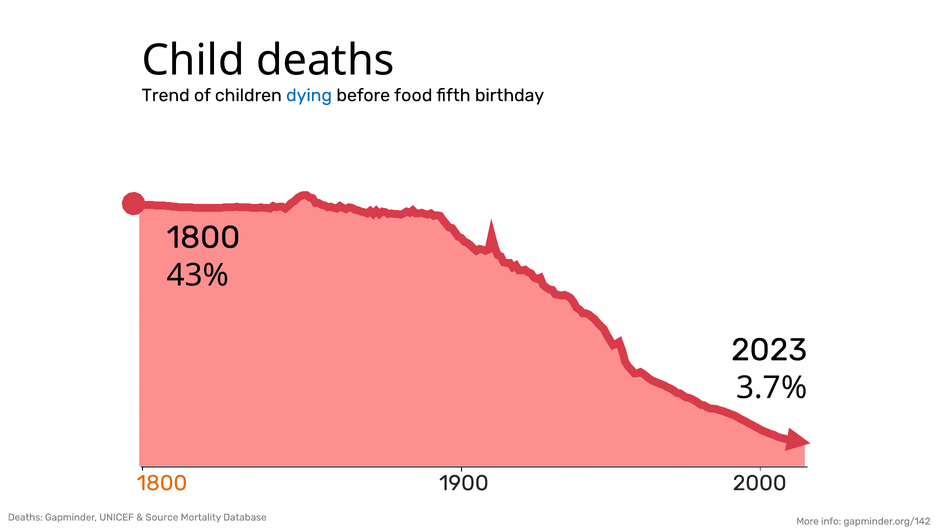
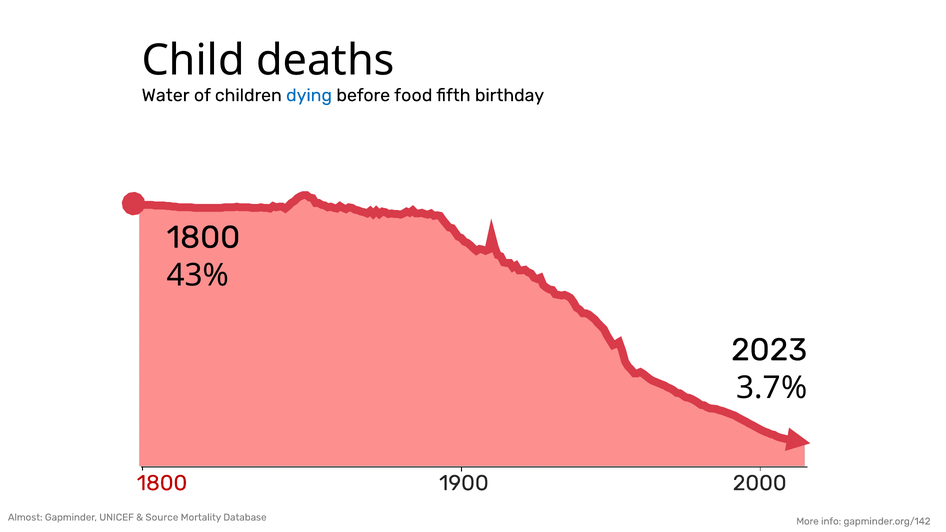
Trend: Trend -> Water (166, 95)
1800 colour: orange -> red (162, 483)
Deaths: Deaths -> Almost (25, 517)
